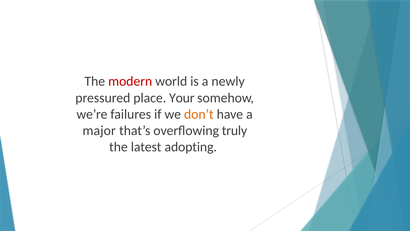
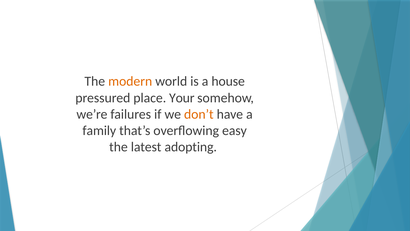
modern colour: red -> orange (130, 81)
newly: newly -> house (228, 81)
major: major -> family (99, 131)
truly: truly -> easy (234, 131)
